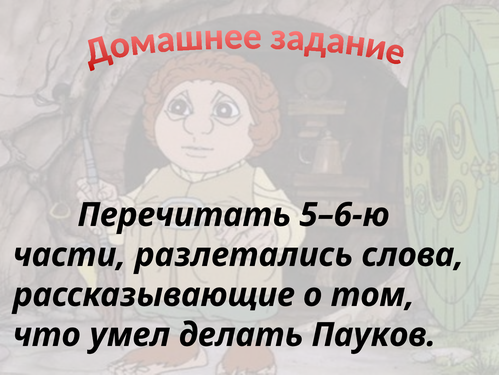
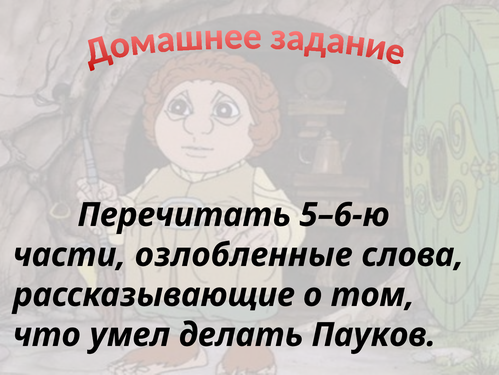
разлетались: разлетались -> озлобленные (244, 254)
